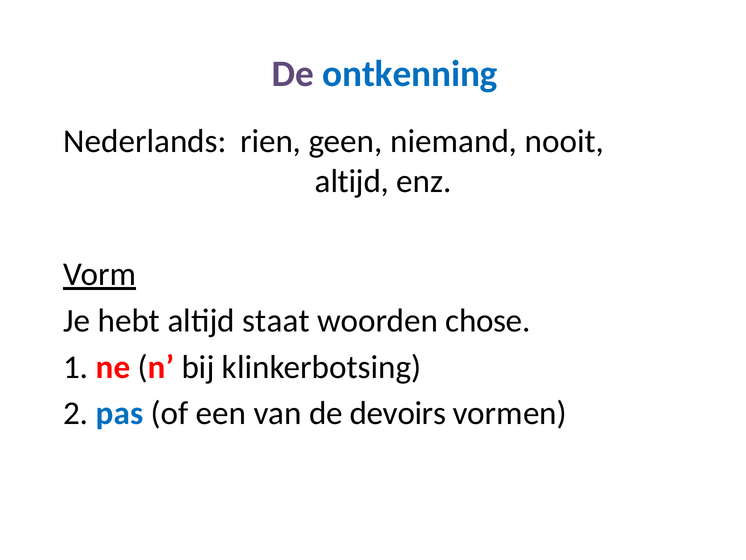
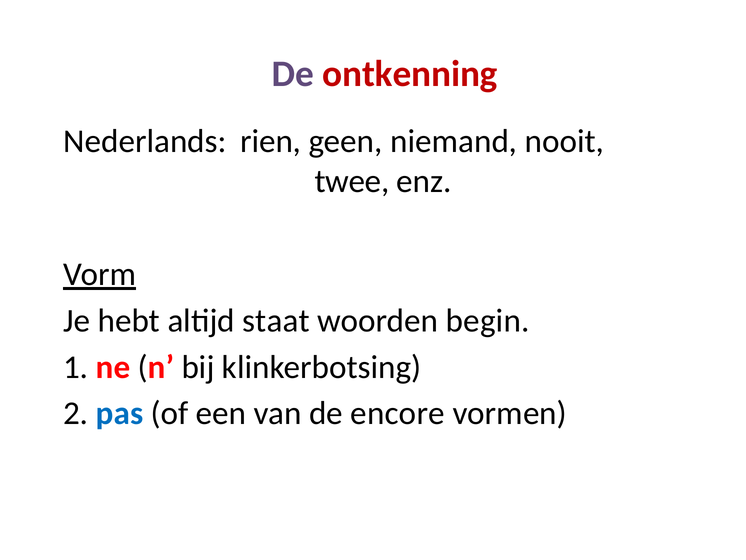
ontkenning colour: blue -> red (410, 74)
altijd: altijd -> twee (352, 181)
chose: chose -> begin (488, 320)
devoirs: devoirs -> encore (398, 413)
